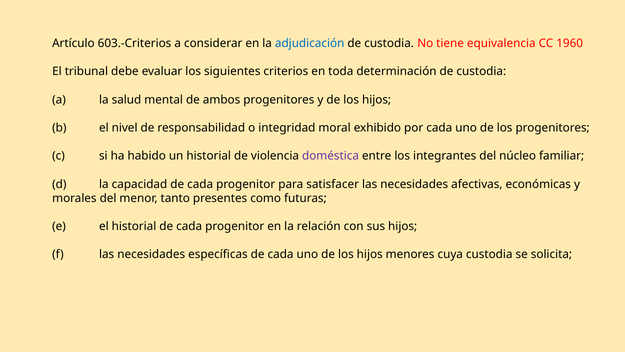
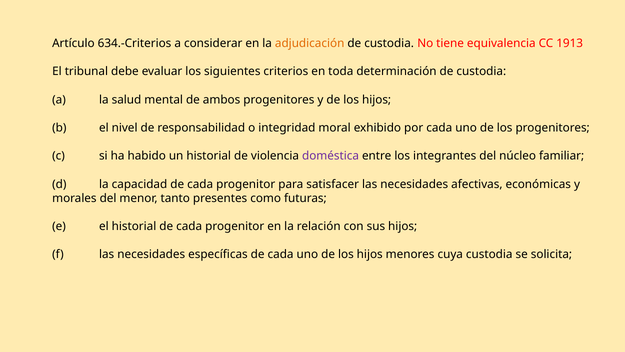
603.-Criterios: 603.-Criterios -> 634.-Criterios (135, 43)
adjudicación colour: blue -> orange (310, 43)
1960: 1960 -> 1913 (570, 43)
